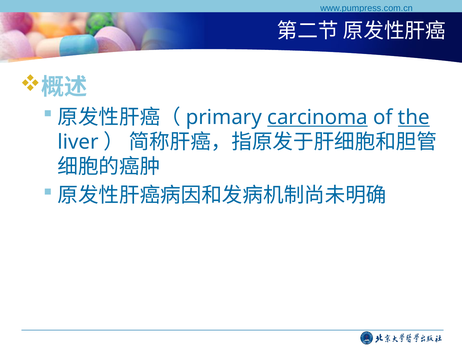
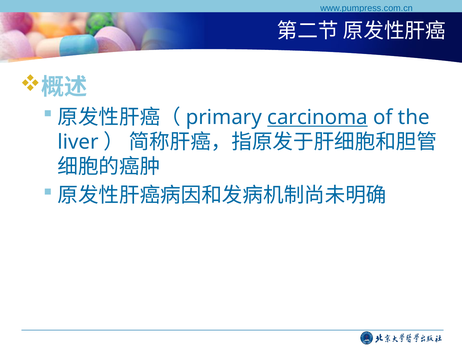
the underline: present -> none (414, 117)
